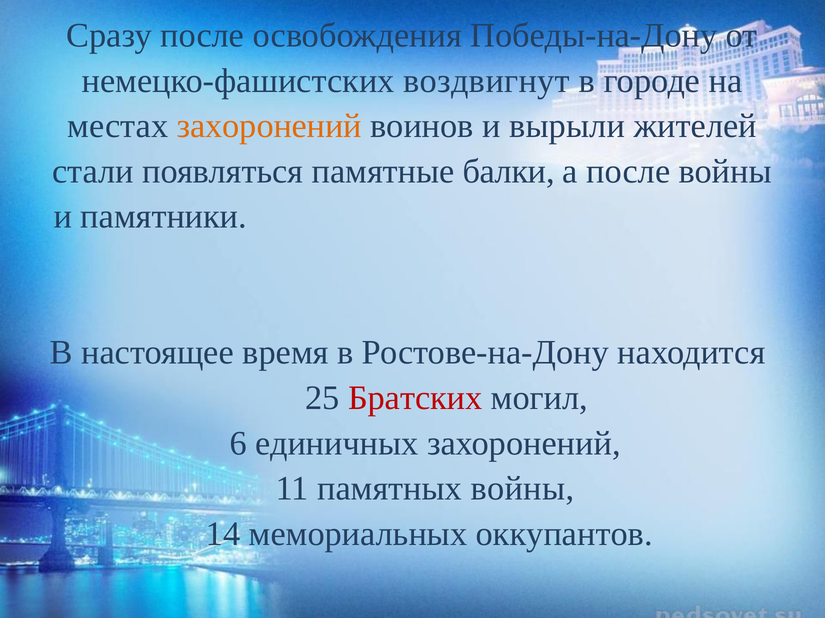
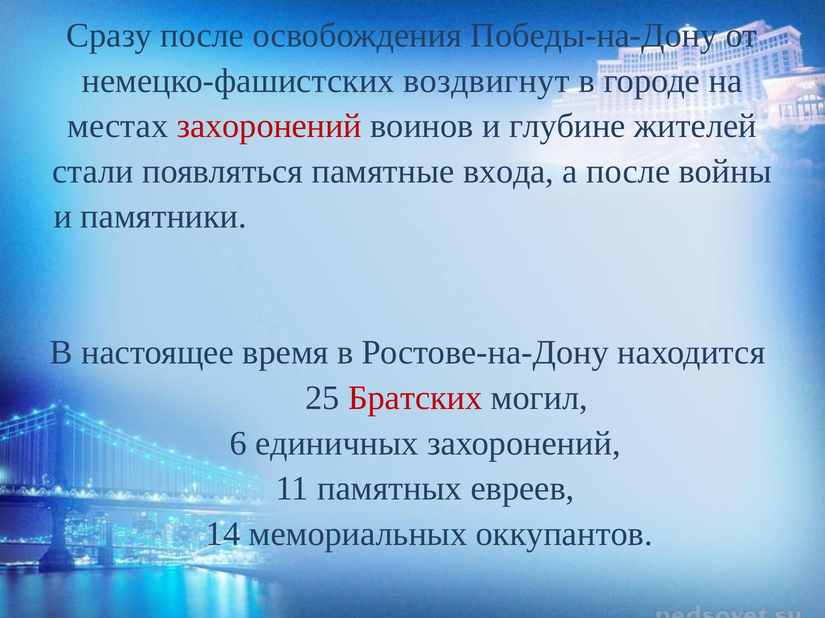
захоронений colour: orange -> red (269, 126)
вырыли: вырыли -> глубине (567, 126)
балки: балки -> входа (509, 172)
памятных войны: войны -> евреев (523, 489)
